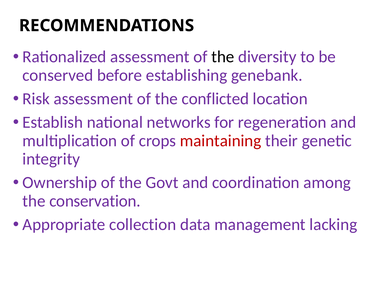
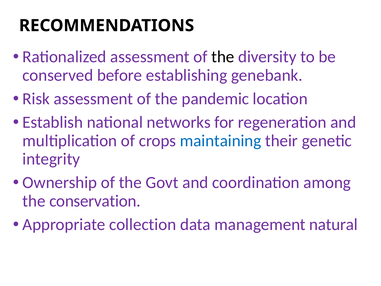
conflicted: conflicted -> pandemic (215, 99)
maintaining colour: red -> blue (221, 141)
lacking: lacking -> natural (333, 224)
